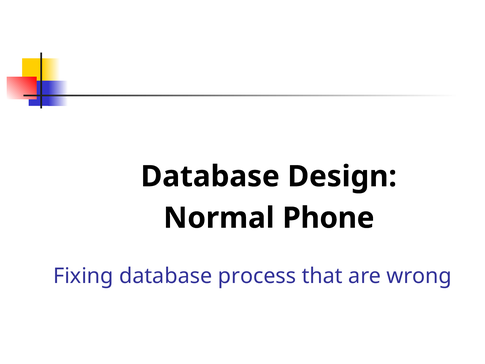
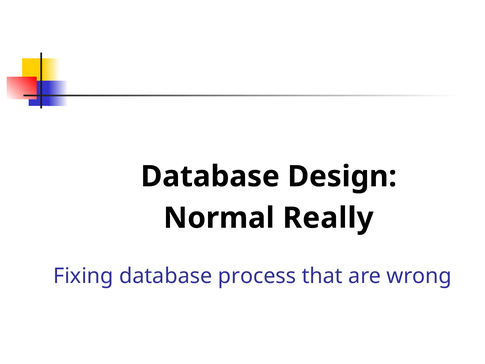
Phone: Phone -> Really (328, 218)
